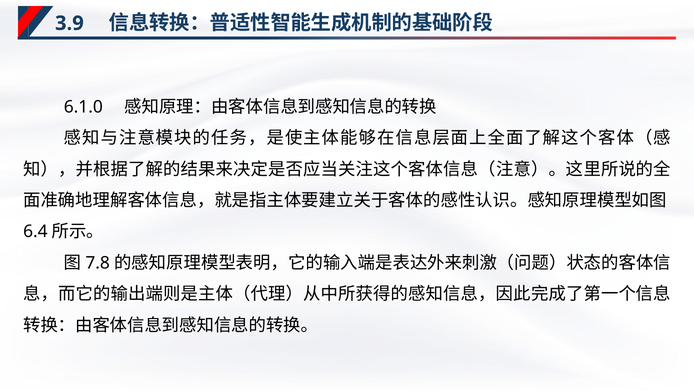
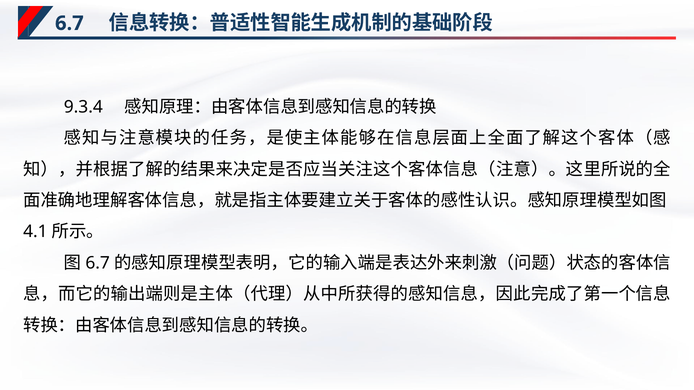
3.9: 3.9 -> 6.7 (69, 23)
6.1.0: 6.1.0 -> 9.3.4 (83, 107)
6.4: 6.4 -> 4.1 (35, 232)
7.8: 7.8 -> 6.7 (98, 263)
